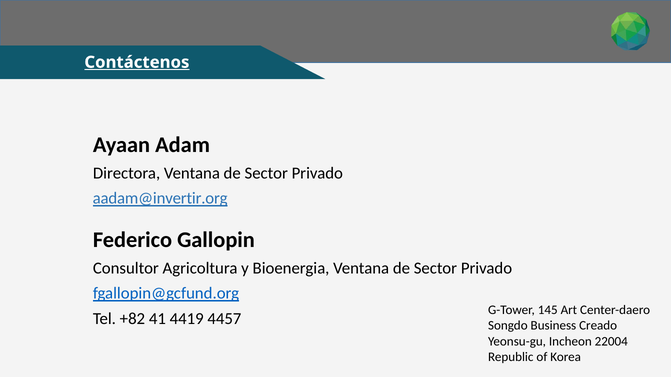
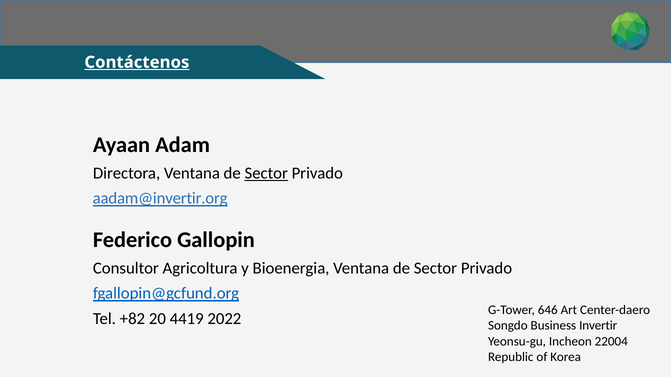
Sector underline: none -> present (266, 173)
145: 145 -> 646 (548, 310)
41: 41 -> 20 (157, 319)
4457: 4457 -> 2022 (224, 319)
Creado: Creado -> Invertir (598, 326)
